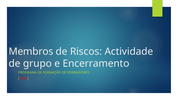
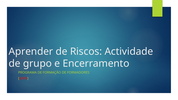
Membros: Membros -> Aprender (31, 52)
